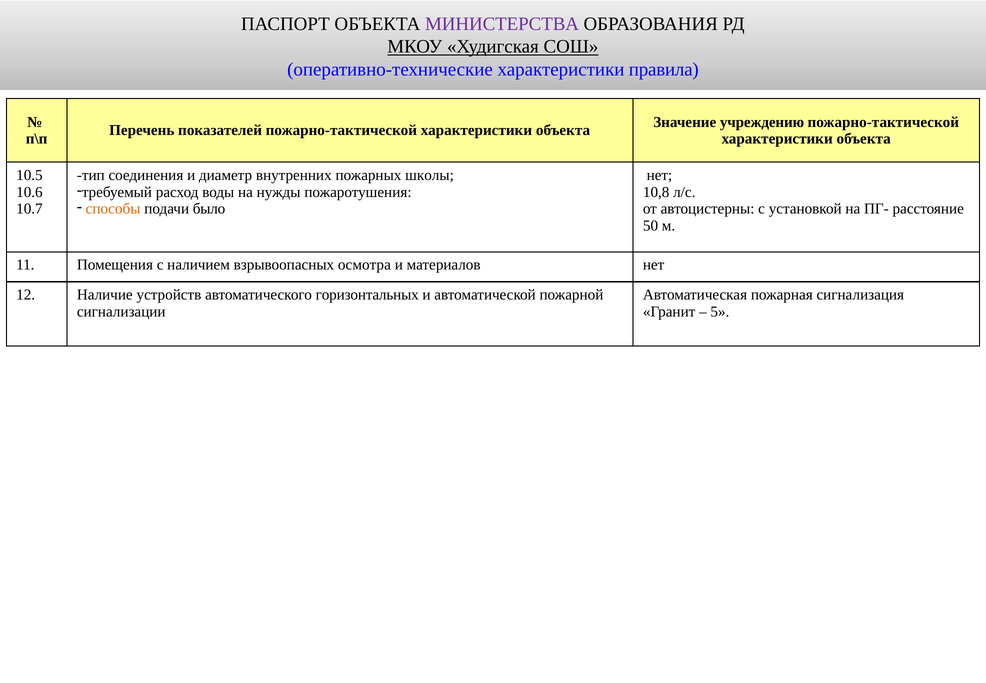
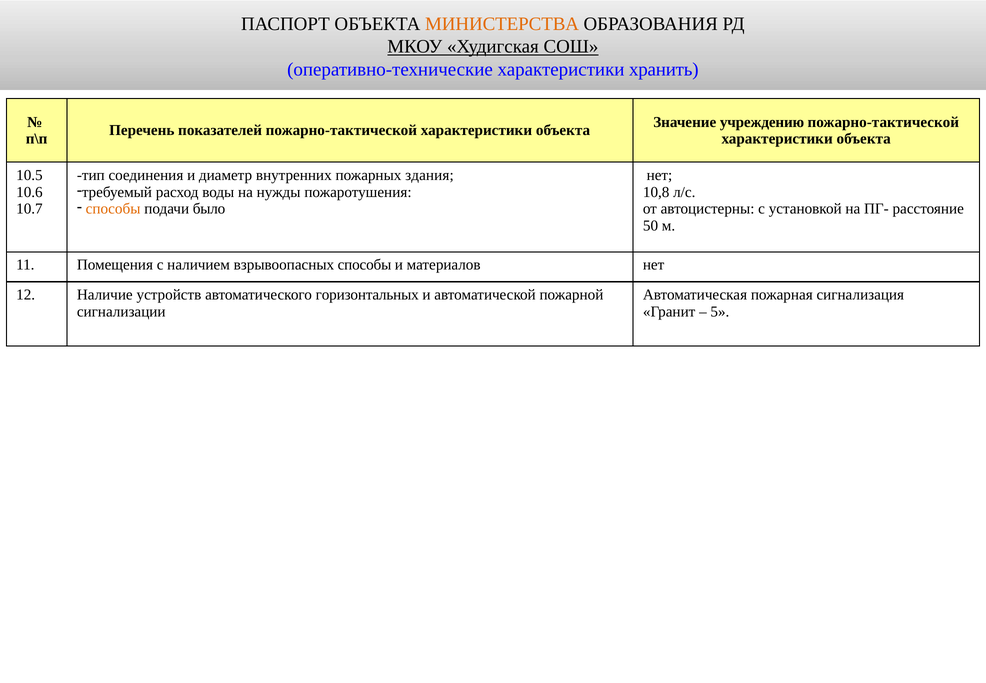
МИНИСТЕРСТВА colour: purple -> orange (502, 24)
правила: правила -> хранить (664, 69)
школы: школы -> здания (429, 175)
взрывоопасных осмотра: осмотра -> способы (364, 265)
